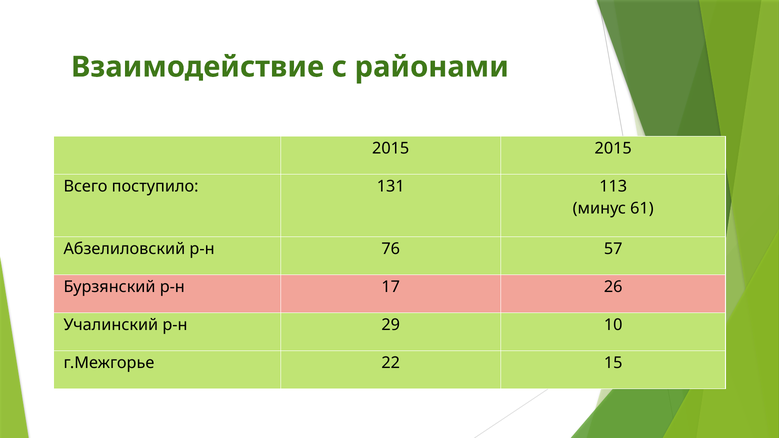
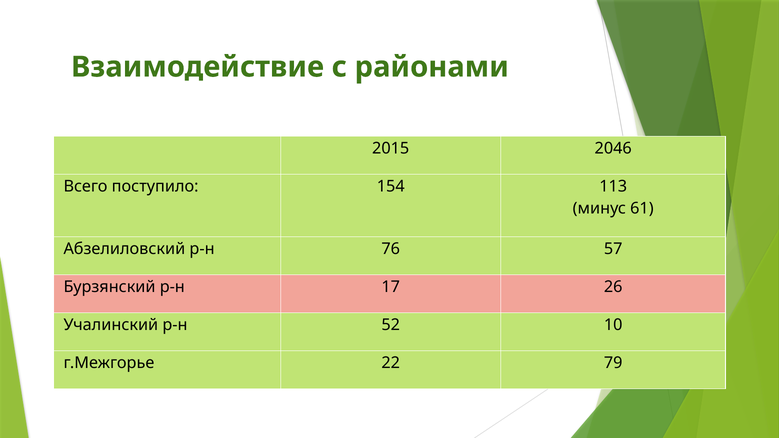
2015 2015: 2015 -> 2046 (613, 148)
131: 131 -> 154 (391, 186)
29: 29 -> 52 (391, 325)
15: 15 -> 79 (613, 363)
